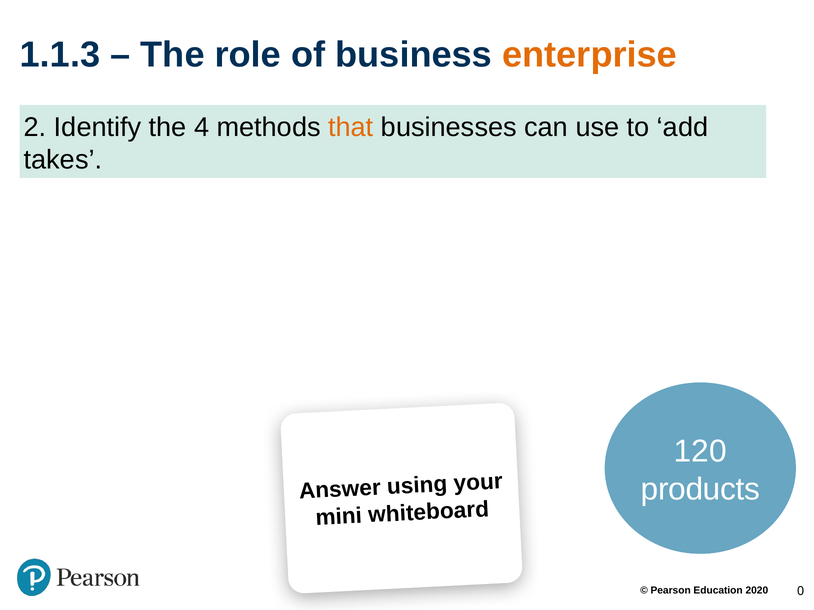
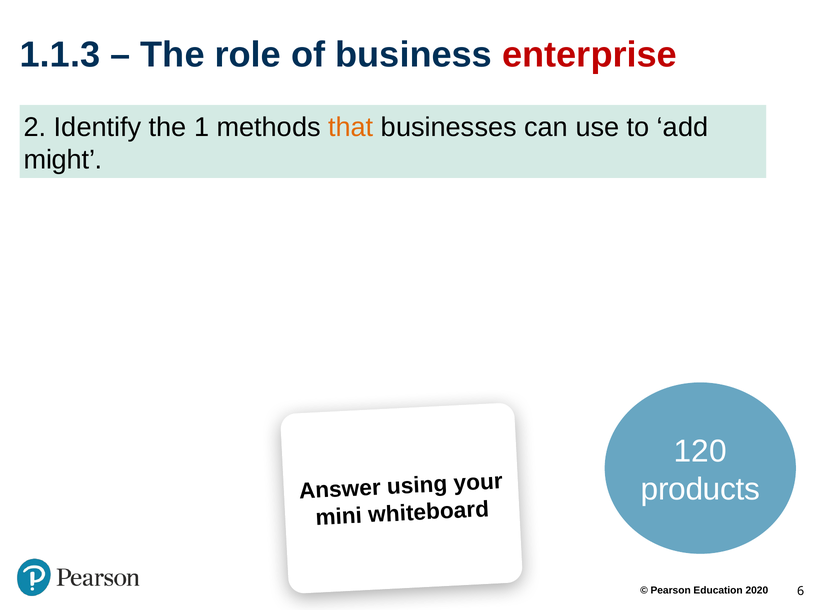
enterprise colour: orange -> red (590, 55)
4: 4 -> 1 (202, 127)
takes: takes -> might (63, 160)
0: 0 -> 6 (801, 592)
